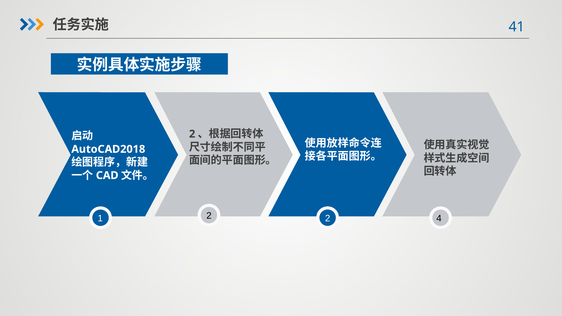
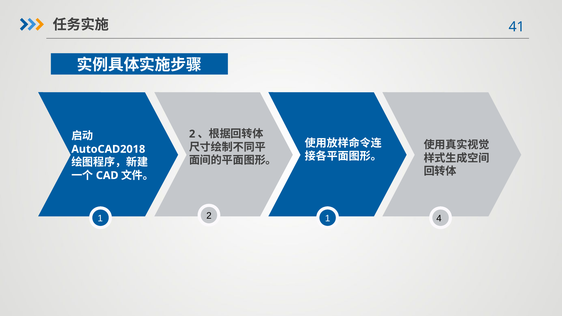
2 2: 2 -> 1 (328, 218)
